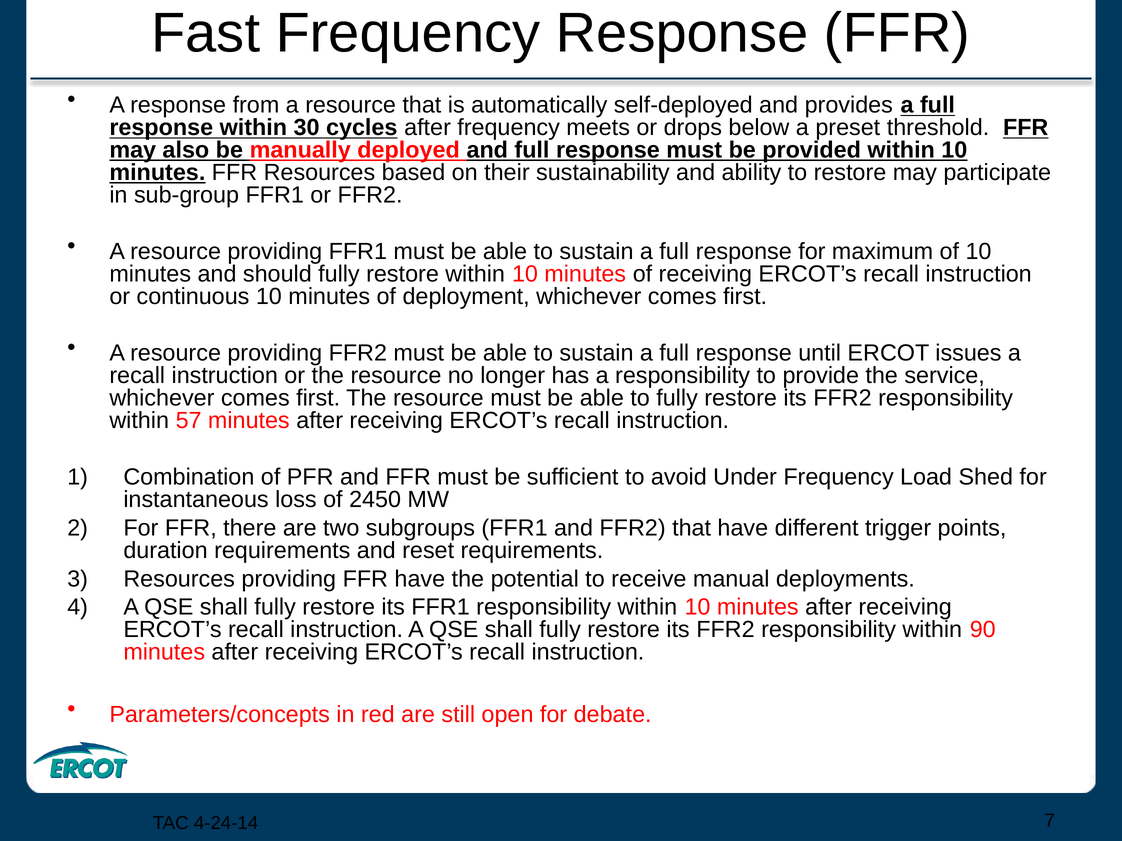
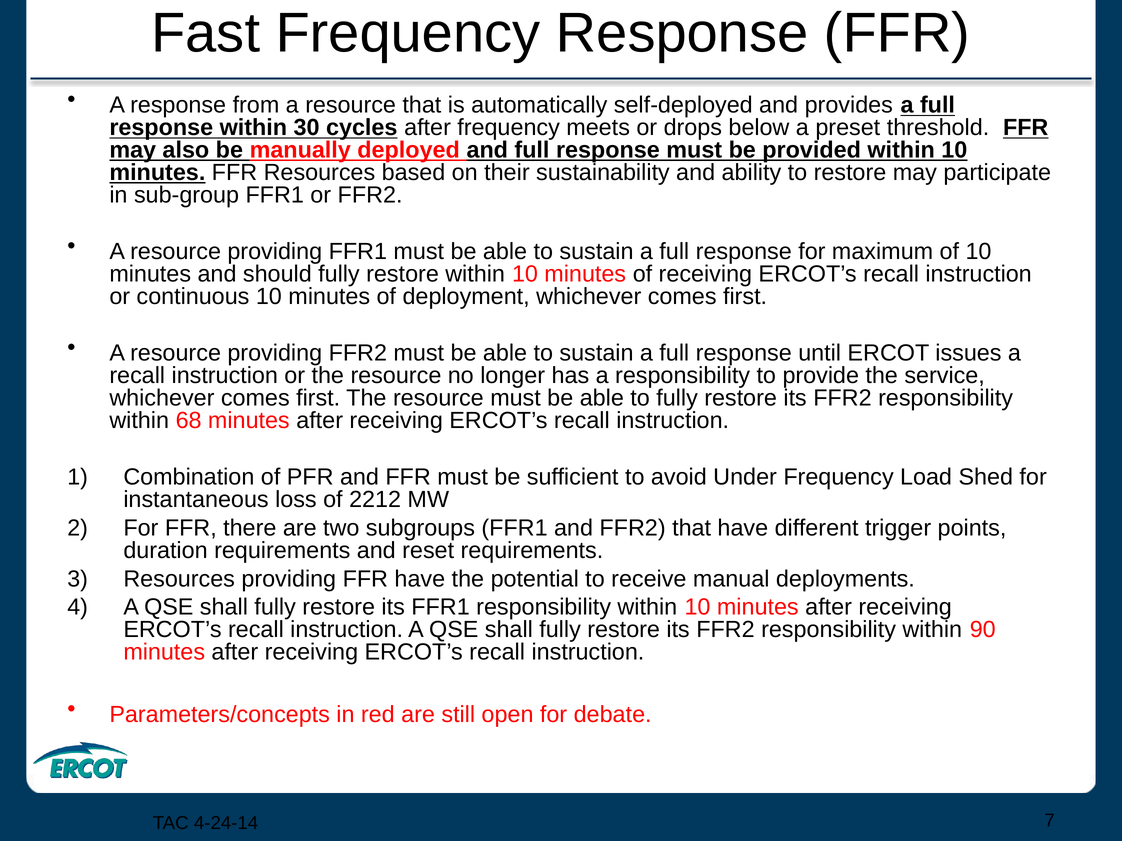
57: 57 -> 68 (189, 421)
2450: 2450 -> 2212 (375, 500)
